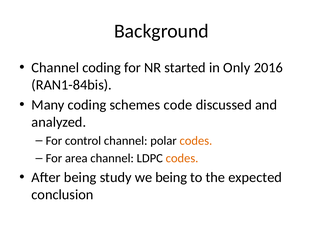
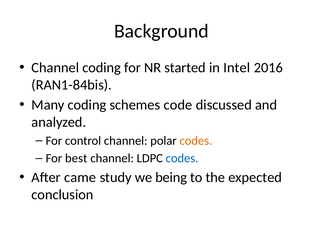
Only: Only -> Intel (237, 68)
area: area -> best (76, 158)
codes colour: orange -> blue (182, 158)
After being: being -> came (80, 178)
